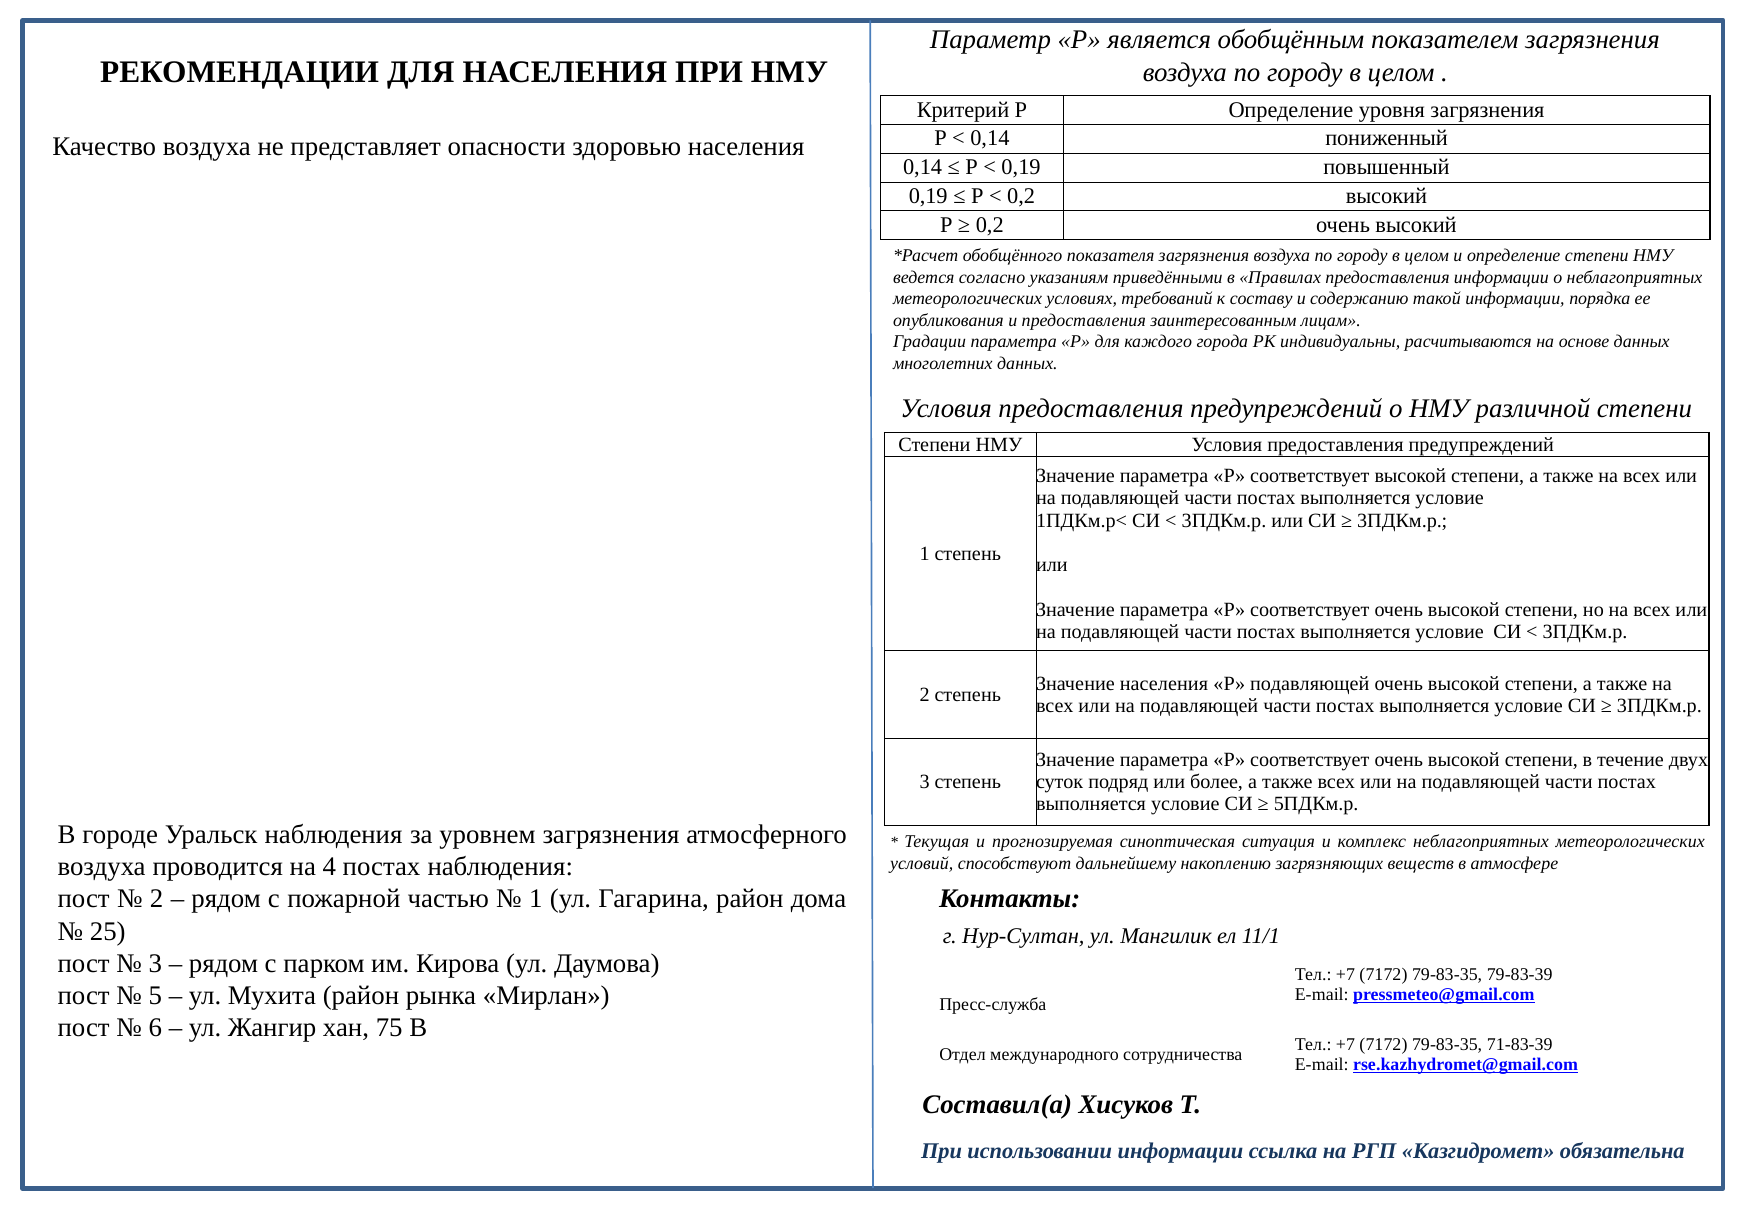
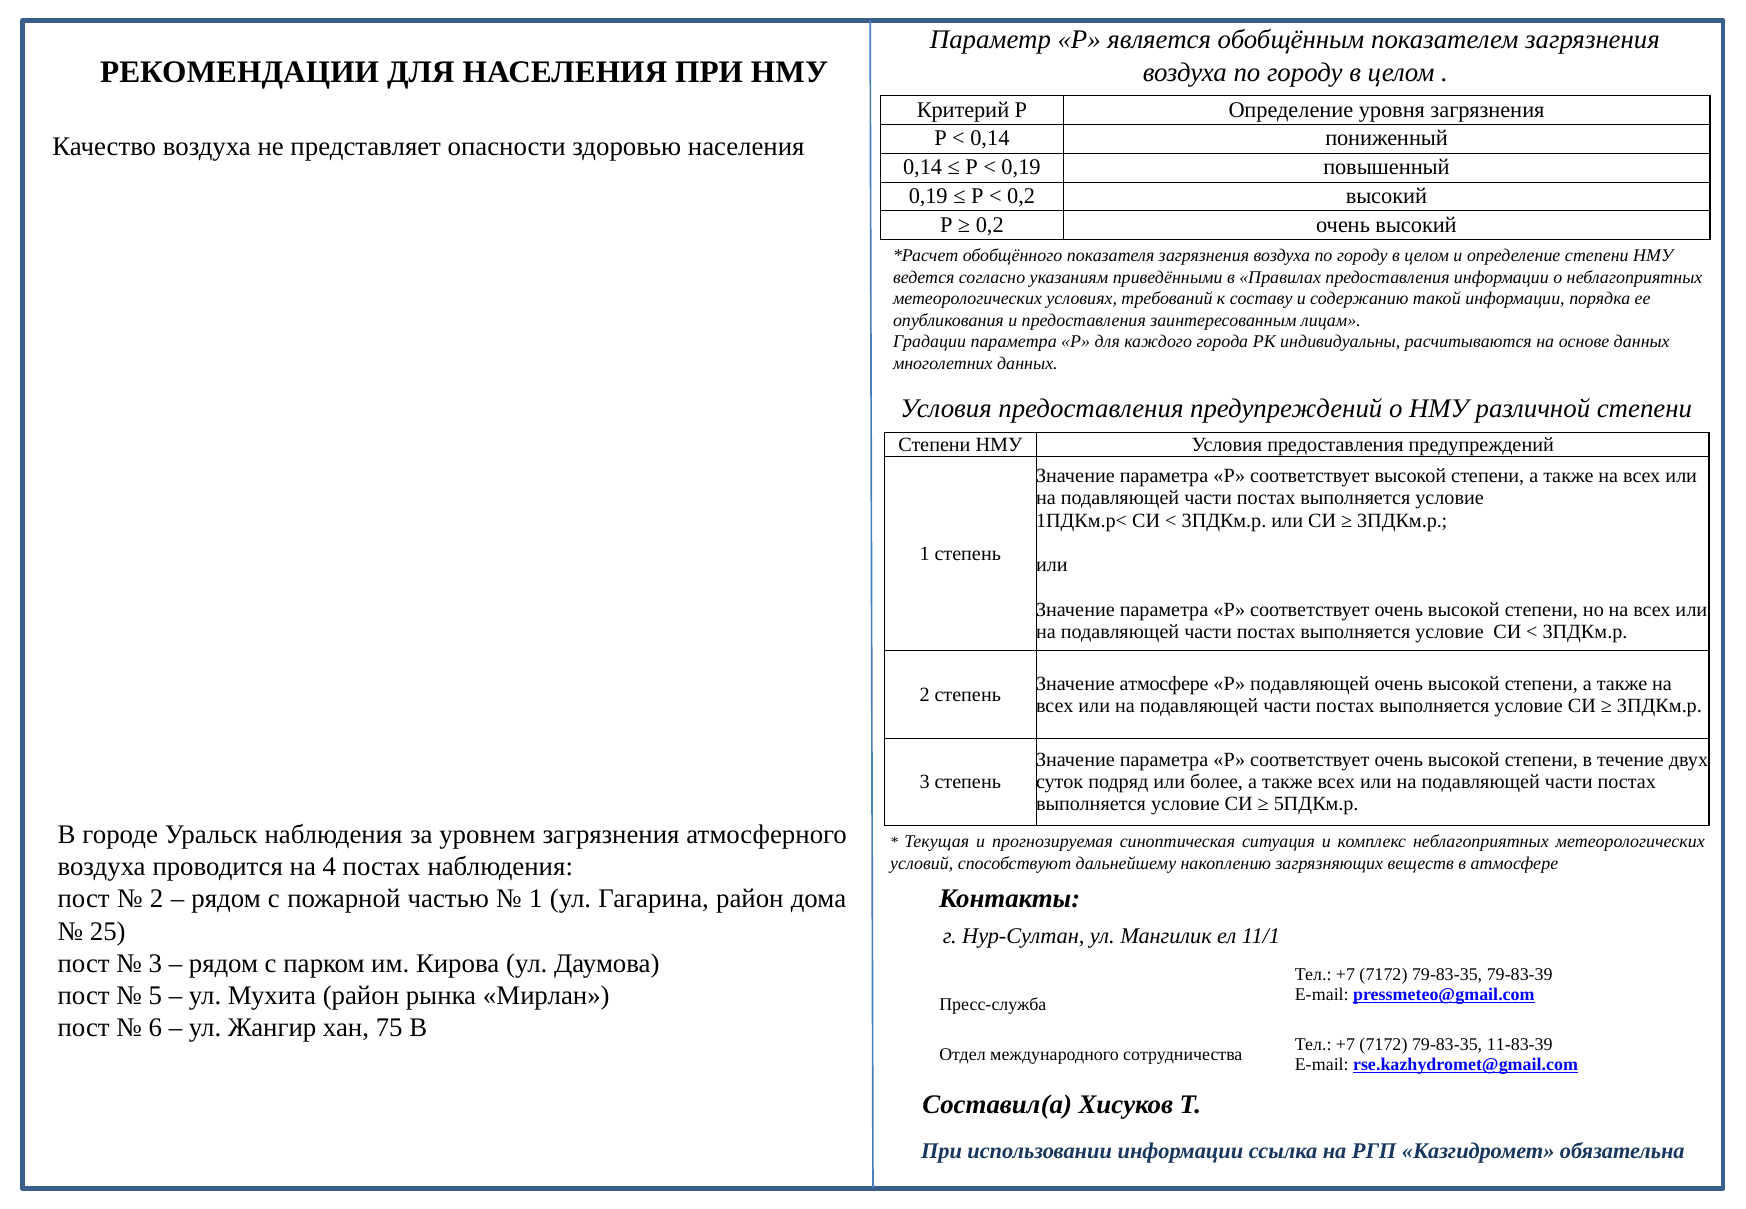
Значение населения: населения -> атмосфере (1164, 683)
71-83-39: 71-83-39 -> 11-83-39 (1520, 1045)
